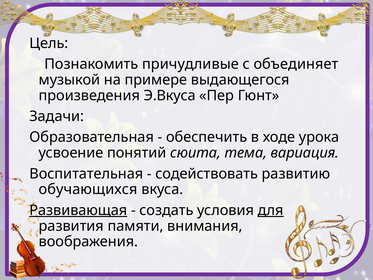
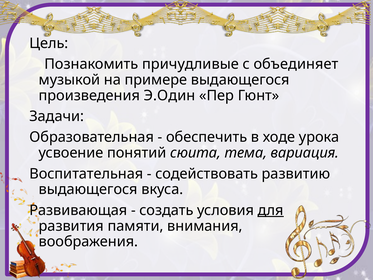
Э.Вкуса: Э.Вкуса -> Э.Один (170, 95)
обучающихся: обучающихся -> выдающегося (88, 189)
Развивающая underline: present -> none (78, 210)
